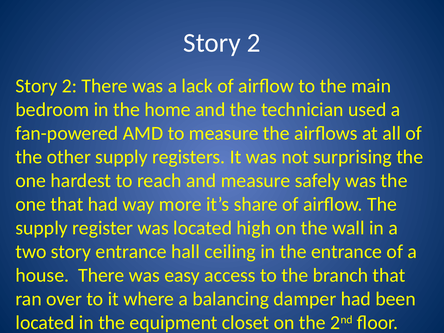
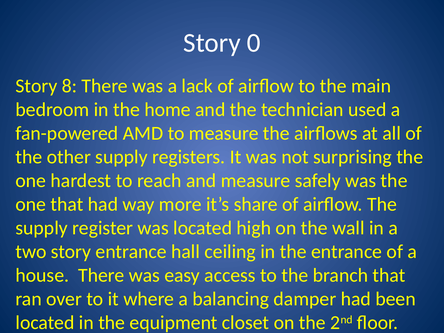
2: 2 -> 0 (254, 43)
2: 2 -> 8 (69, 86)
